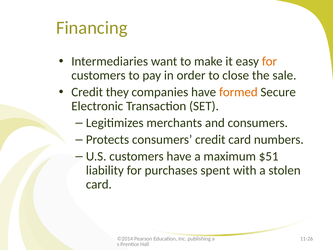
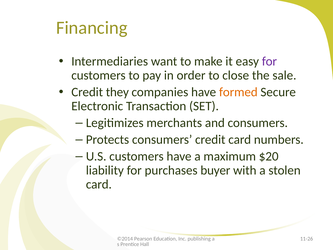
for colour: orange -> purple (269, 61)
$51: $51 -> $20 (269, 156)
spent: spent -> buyer (215, 170)
